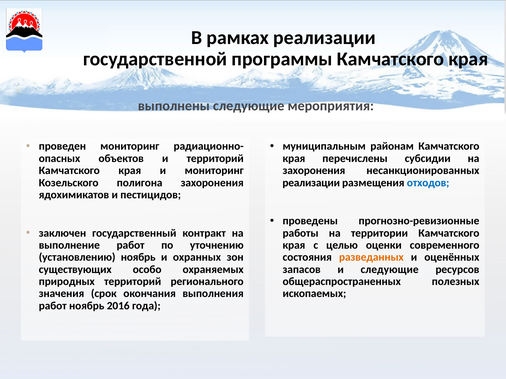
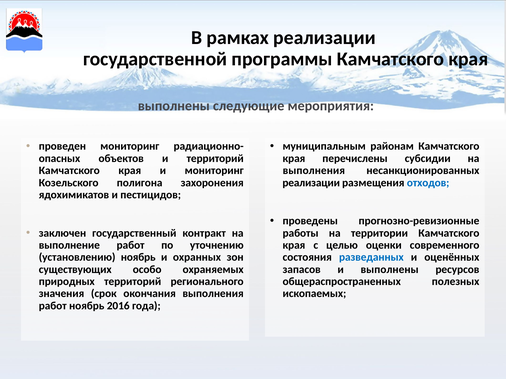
захоронения: захоронения -> выполнения (314, 171)
разведанных colour: orange -> blue (371, 258)
и следующие: следующие -> выполнены (390, 270)
